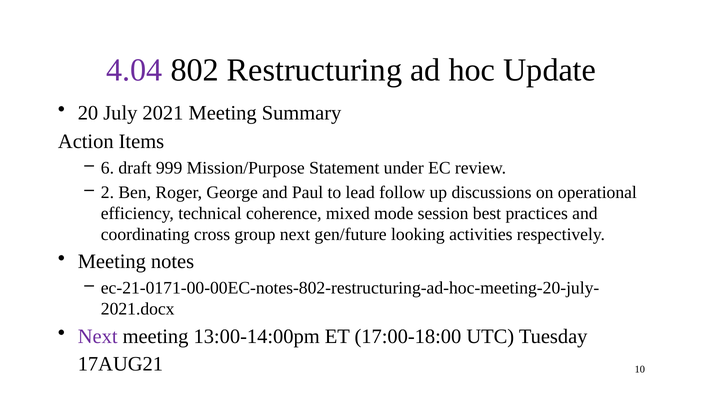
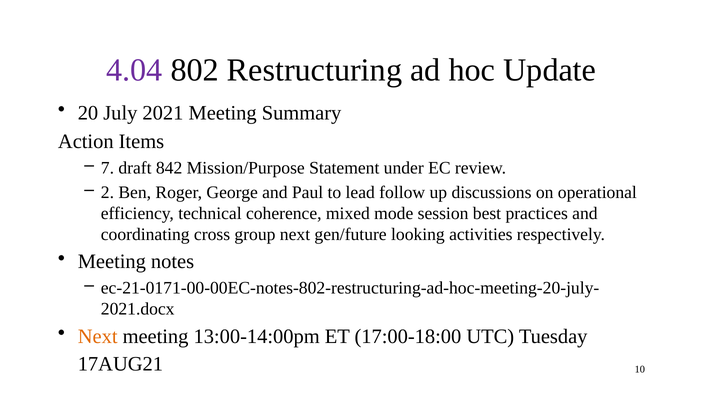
6: 6 -> 7 (107, 168)
999: 999 -> 842 (169, 168)
Next colour: purple -> orange (98, 337)
